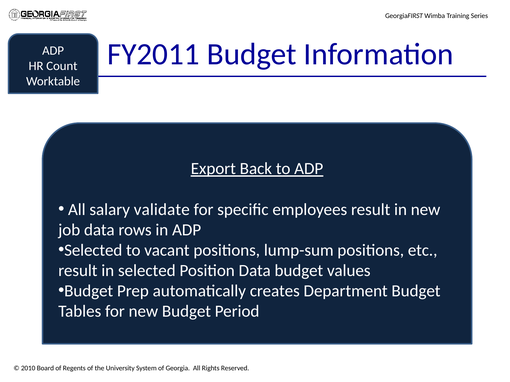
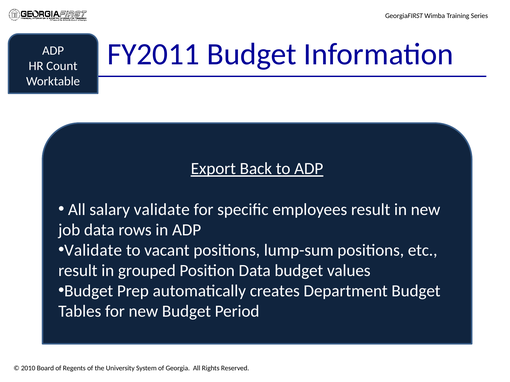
Selected: Selected -> Validate (93, 251)
in selected: selected -> grouped (147, 271)
